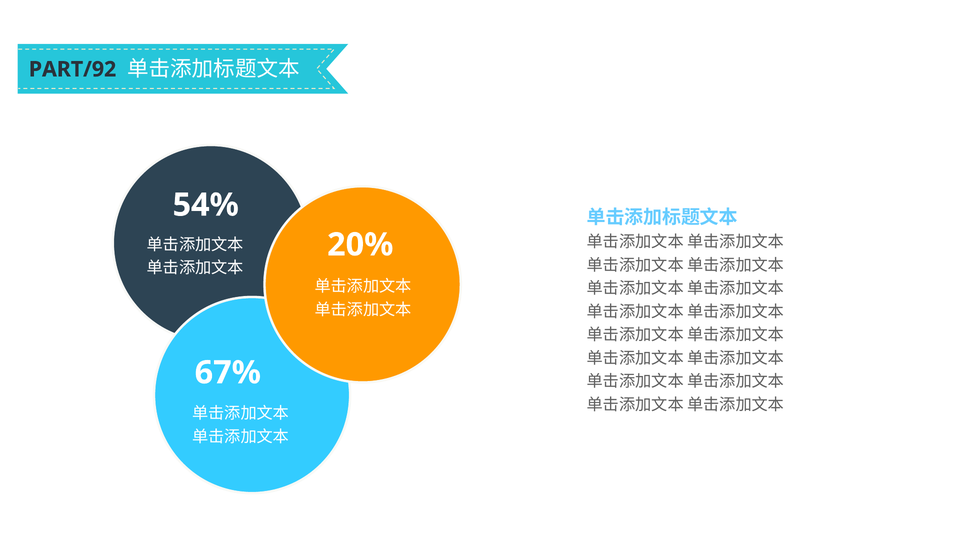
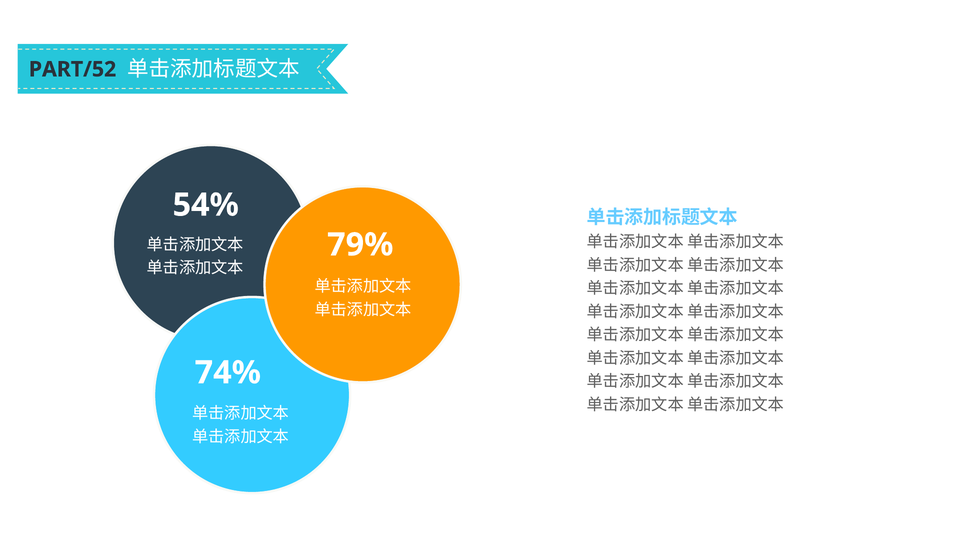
PART/92: PART/92 -> PART/52 (73, 69)
20%: 20% -> 79% (360, 245)
67%: 67% -> 74% (228, 373)
